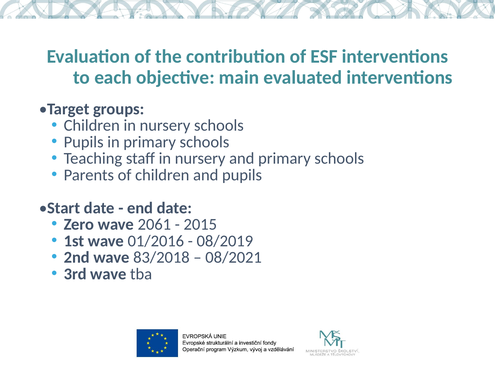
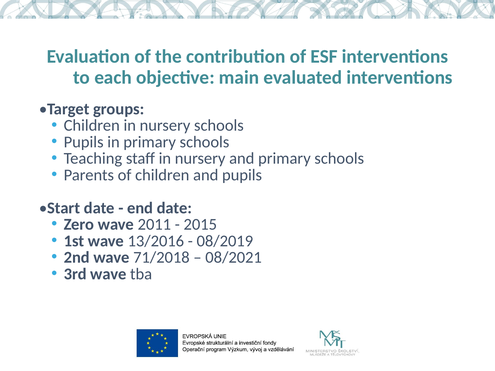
2061: 2061 -> 2011 (154, 225)
01/2016: 01/2016 -> 13/2016 (156, 241)
83/2018: 83/2018 -> 71/2018 (161, 258)
